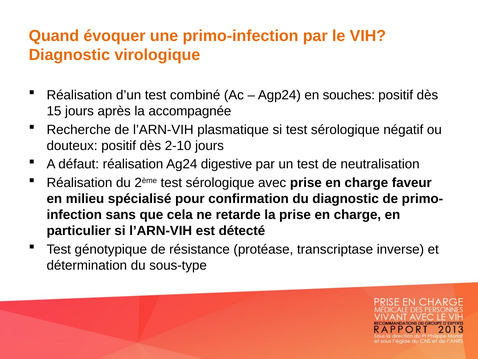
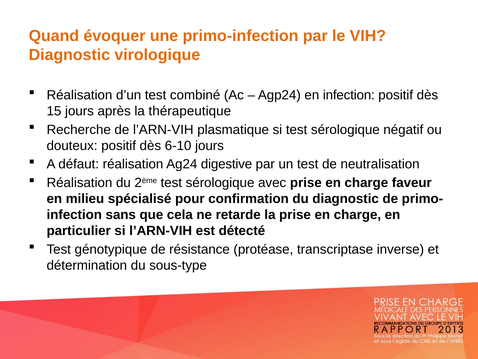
en souches: souches -> infection (349, 95)
accompagnée: accompagnée -> thérapeutique (190, 111)
2-10: 2-10 -> 6-10 (178, 145)
